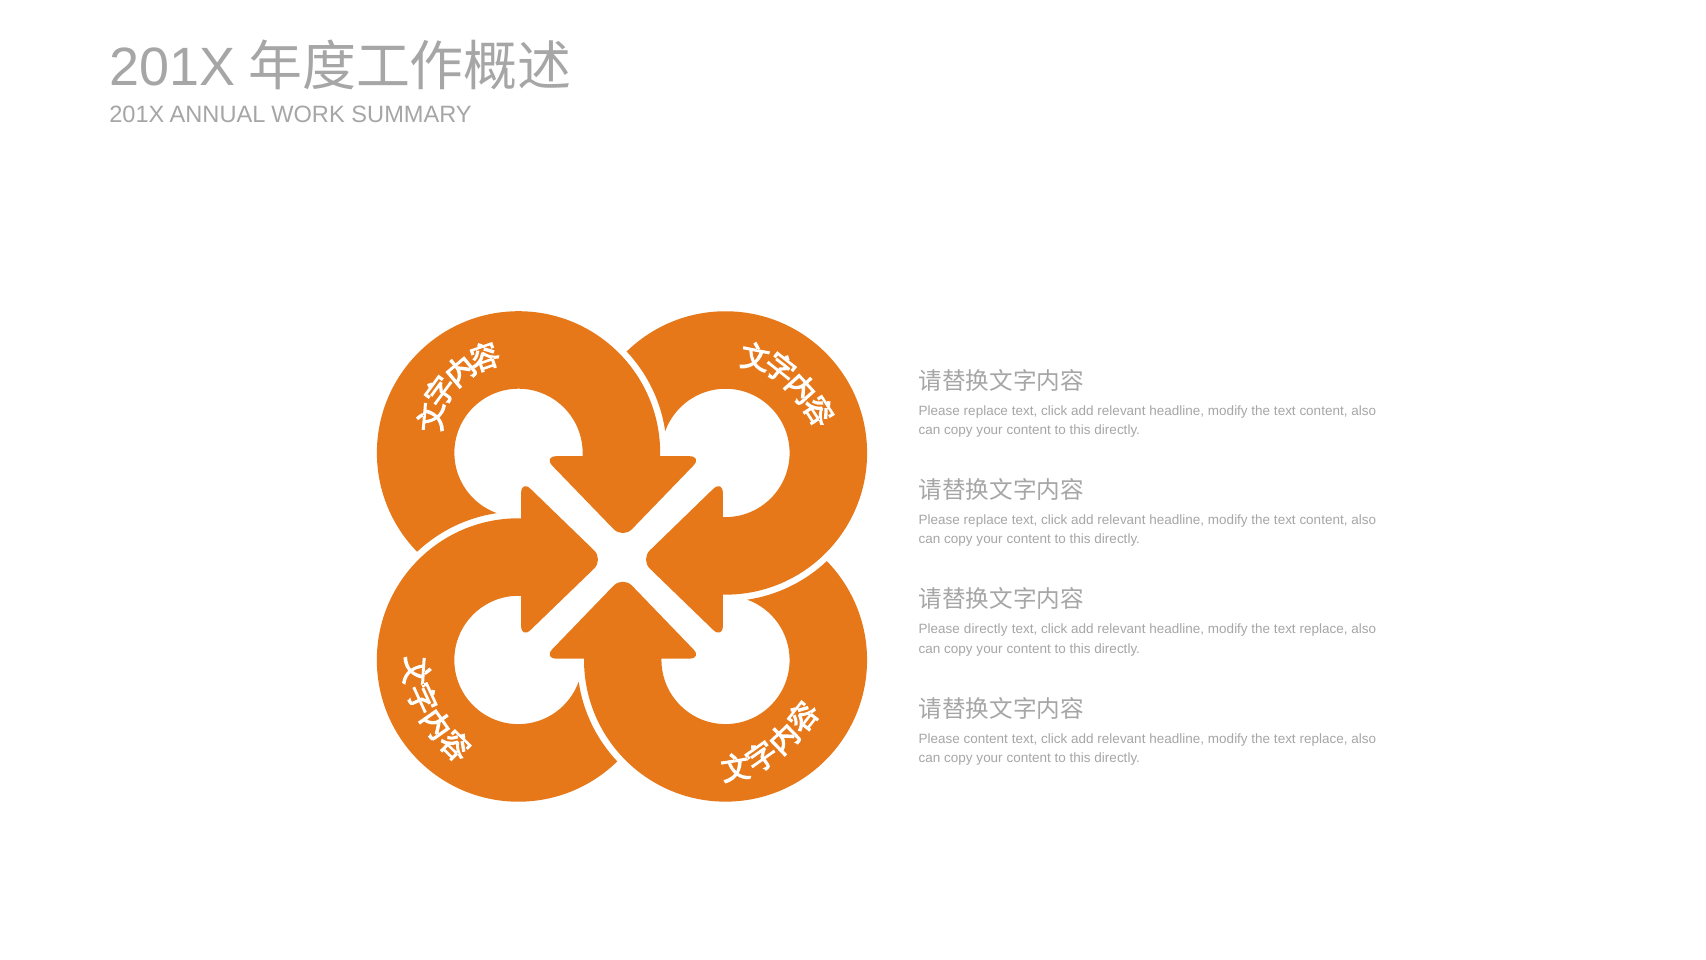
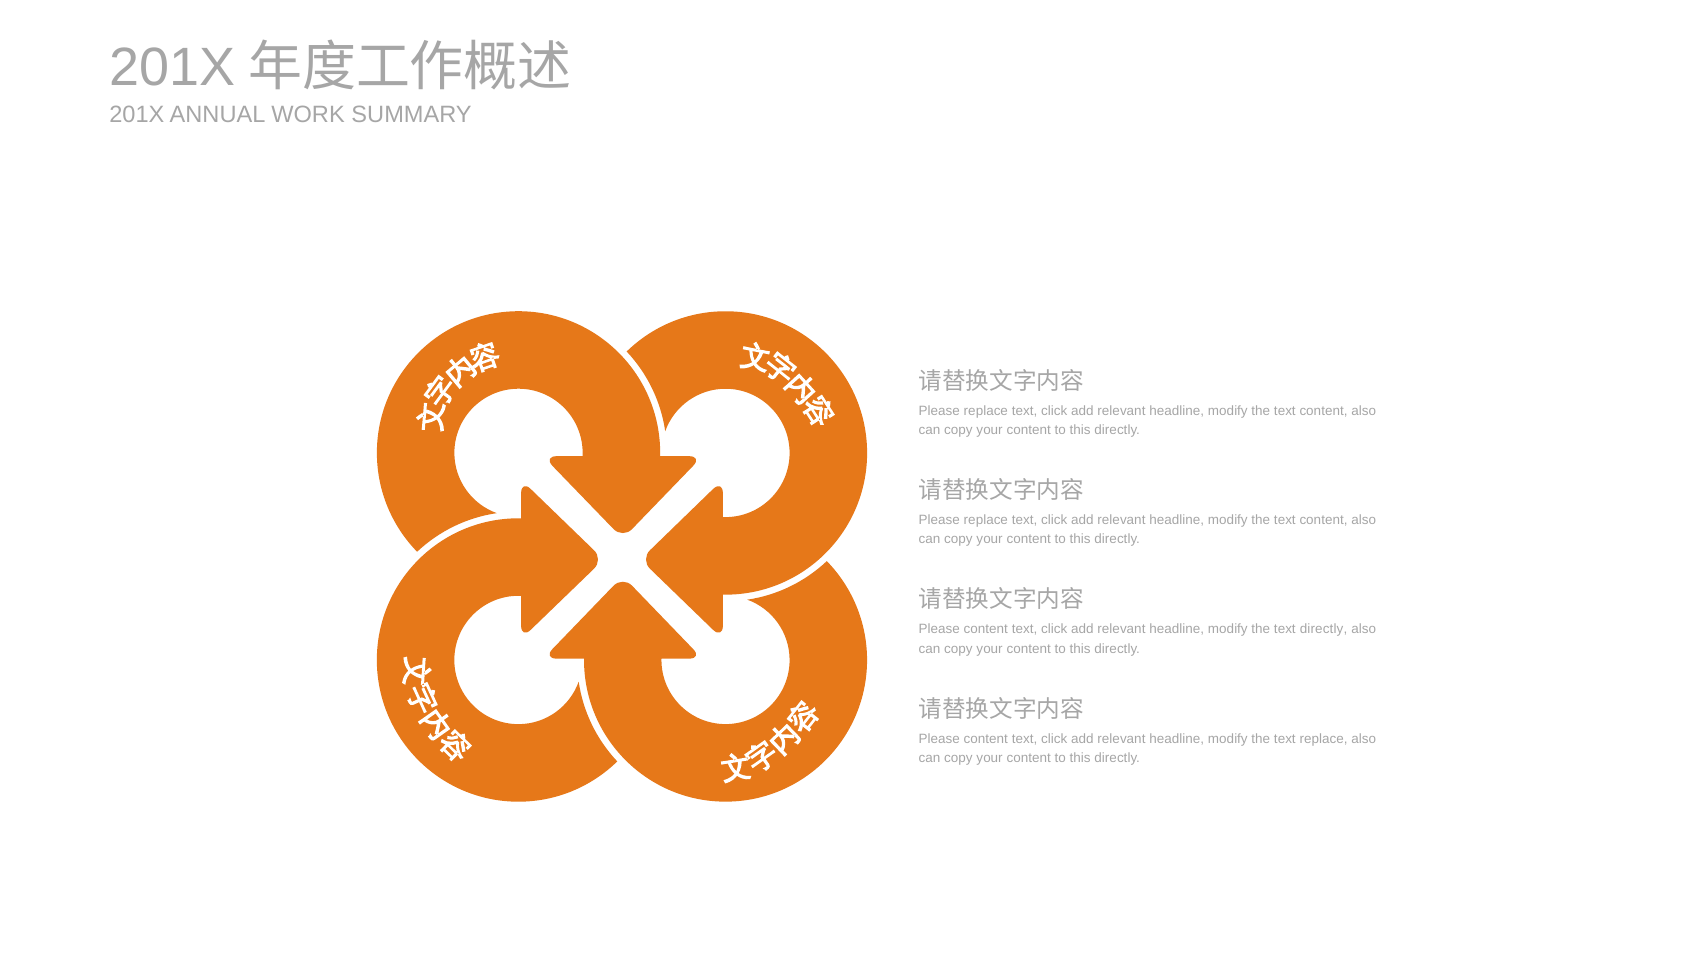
directly: directly -> content (986, 629)
replace: replace -> directly (1324, 629)
